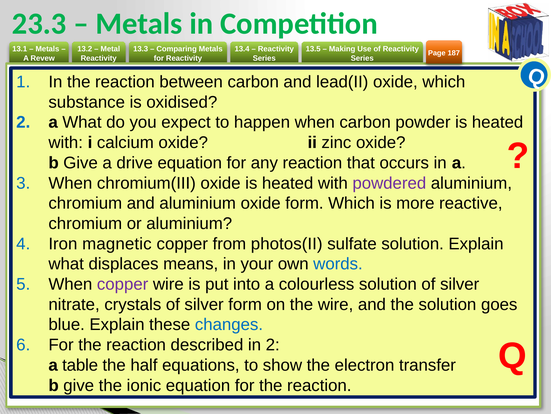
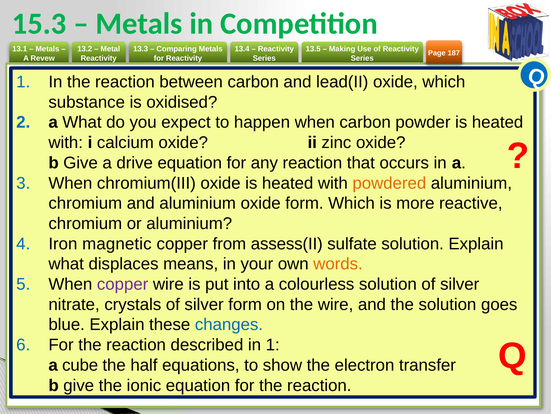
23.3: 23.3 -> 15.3 (39, 24)
powdered colour: purple -> orange (389, 183)
photos(II: photos(II -> assess(II (287, 243)
words colour: blue -> orange (338, 264)
in 2: 2 -> 1 (273, 344)
table: table -> cube (80, 365)
